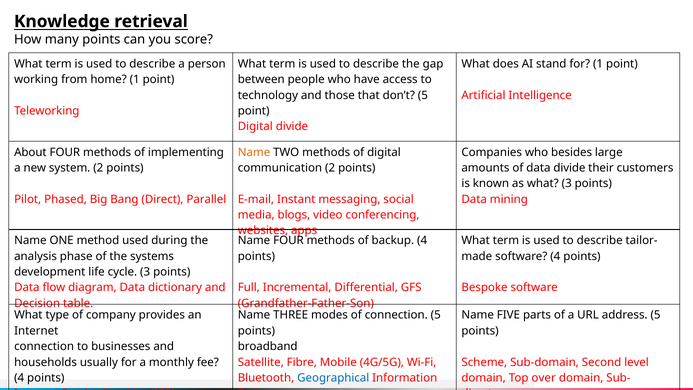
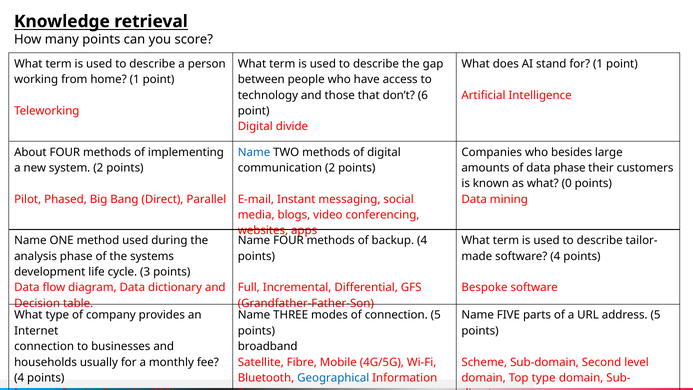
don’t 5: 5 -> 6 (423, 95)
Name colour: orange -> blue (254, 152)
data divide: divide -> phase (569, 168)
what 3: 3 -> 0 (567, 184)
Top over: over -> type (544, 378)
